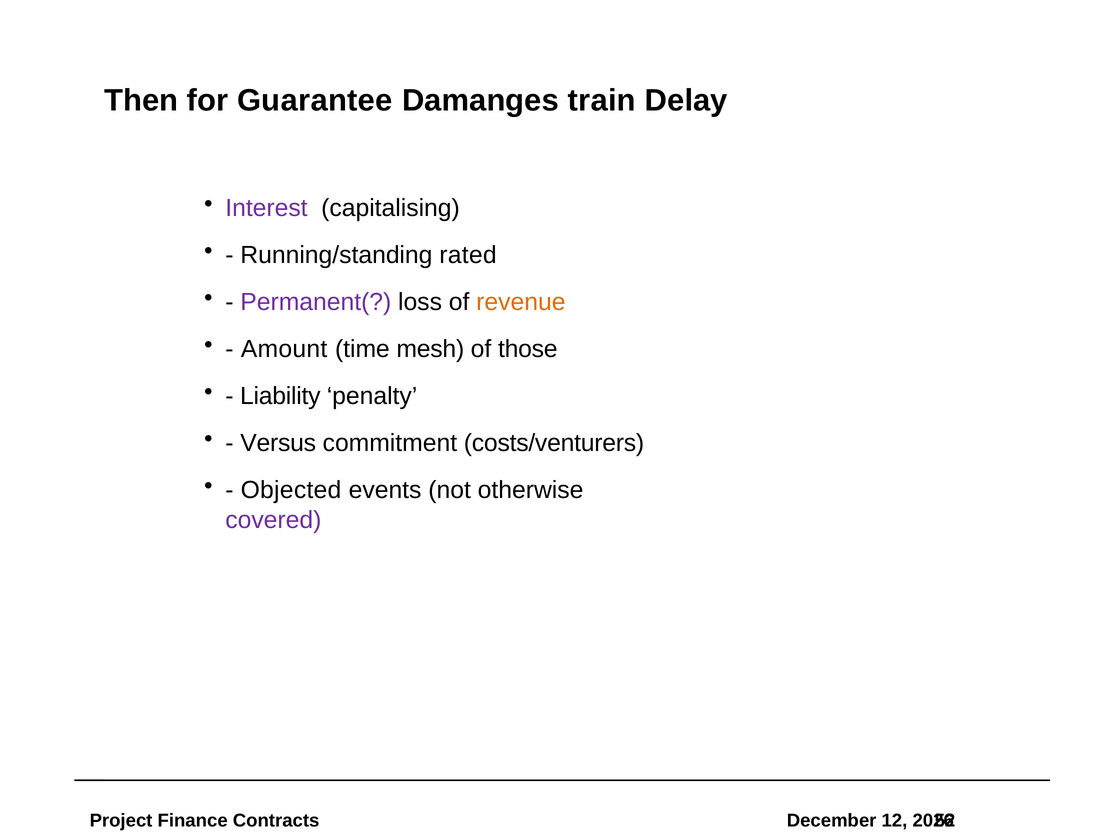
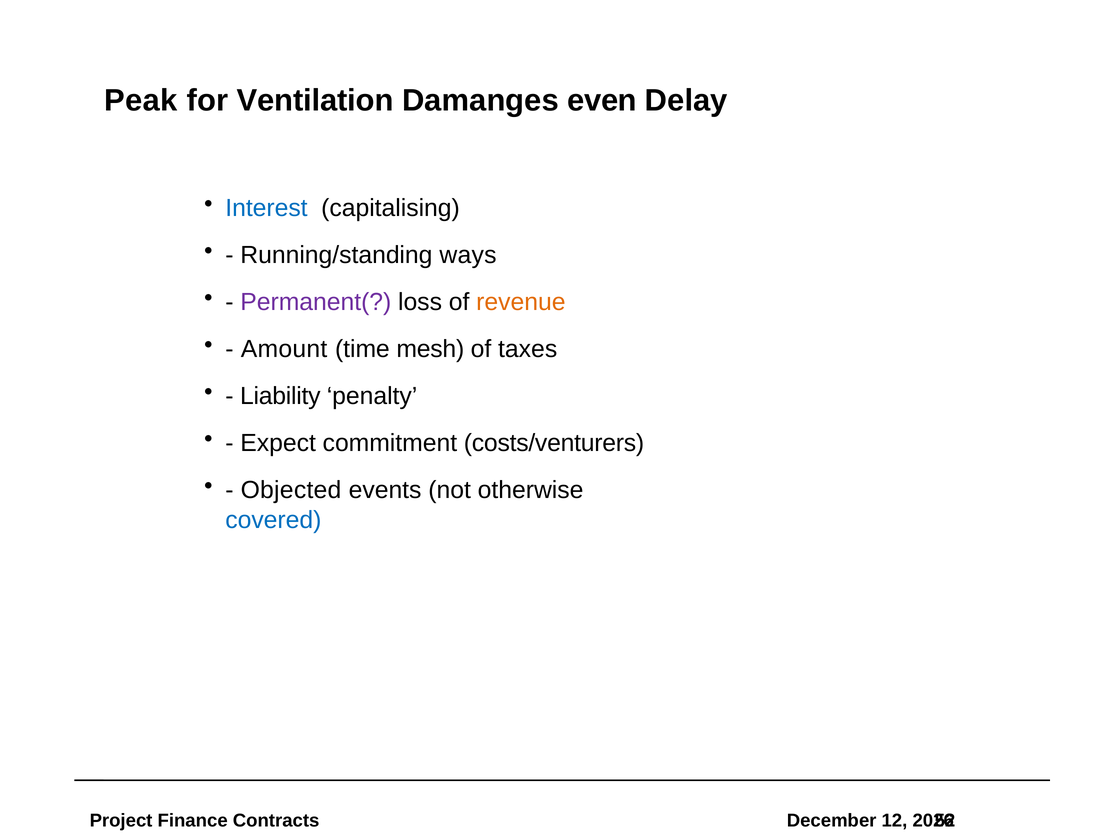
Then: Then -> Peak (141, 101)
Guarantee: Guarantee -> Ventilation (315, 101)
train: train -> even (602, 101)
Interest colour: purple -> blue (266, 208)
rated: rated -> ways (468, 255)
those: those -> taxes (528, 349)
Versus: Versus -> Expect (278, 443)
covered colour: purple -> blue (273, 520)
